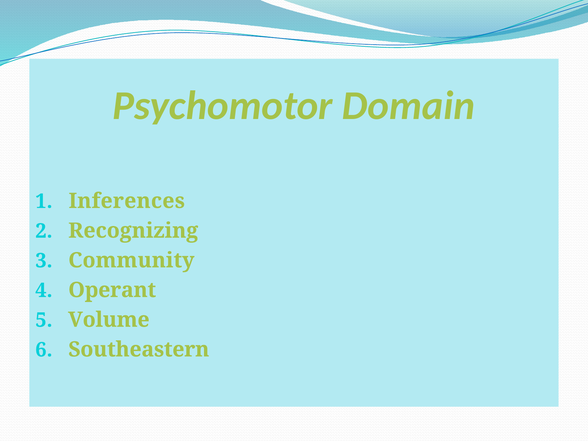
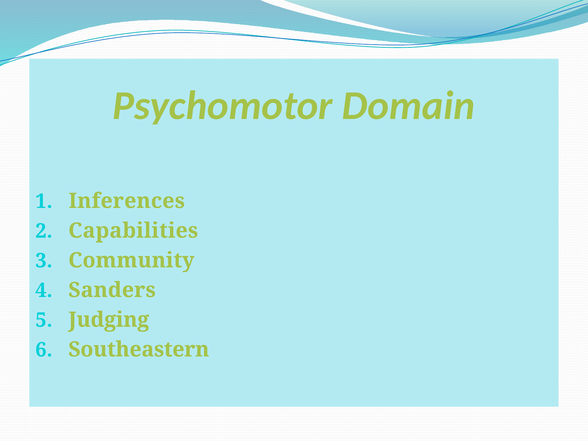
Recognizing: Recognizing -> Capabilities (133, 231)
Operant: Operant -> Sanders (112, 290)
Volume: Volume -> Judging (109, 320)
